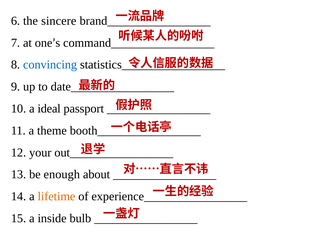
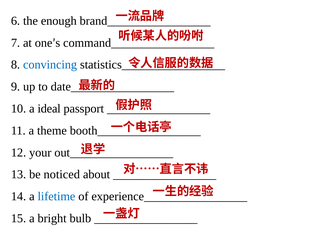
sincere: sincere -> enough (59, 21)
enough: enough -> noticed (62, 174)
lifetime colour: orange -> blue (56, 196)
inside: inside -> bright (52, 218)
